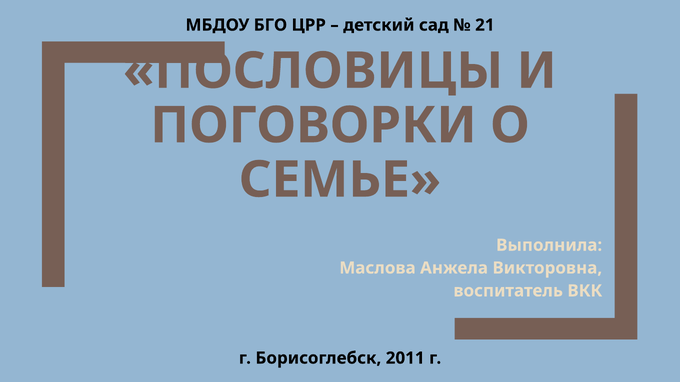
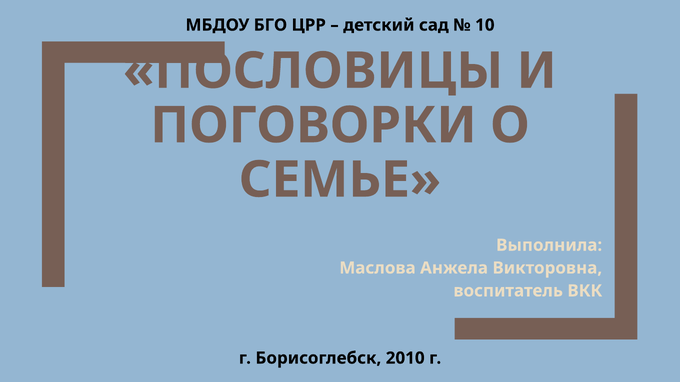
21: 21 -> 10 (485, 25)
2011: 2011 -> 2010 (405, 359)
